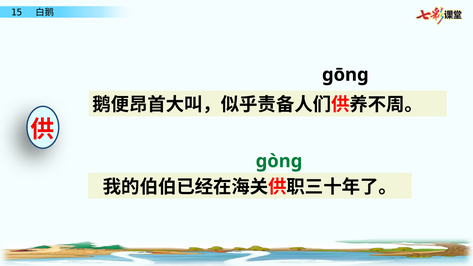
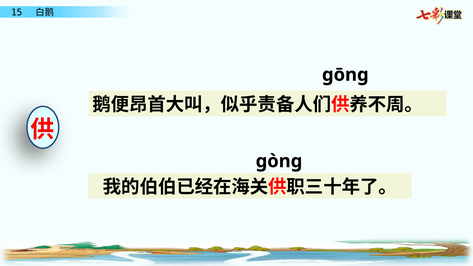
gòng colour: green -> black (279, 161)
